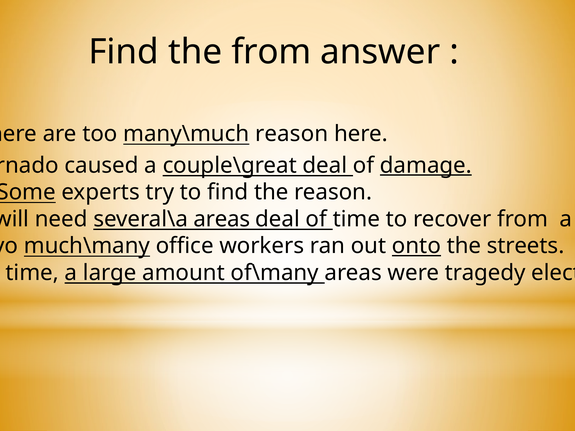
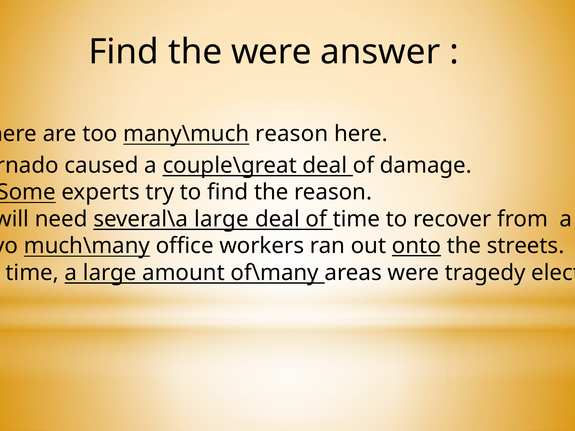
the from: from -> were (271, 52)
damage underline: present -> none (426, 166)
several\a areas: areas -> large (222, 219)
